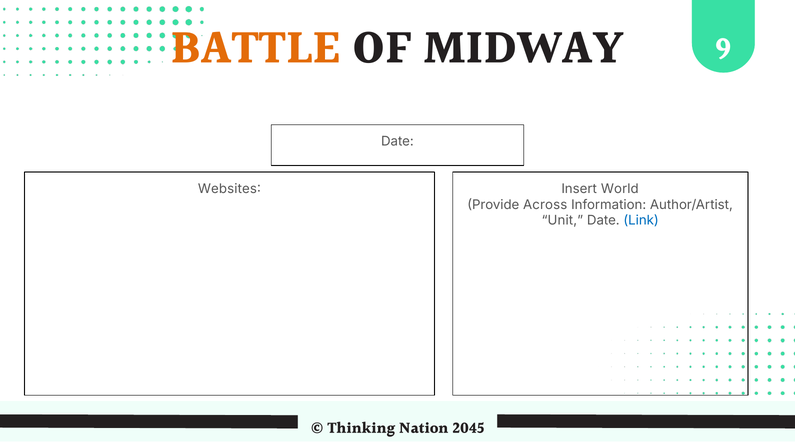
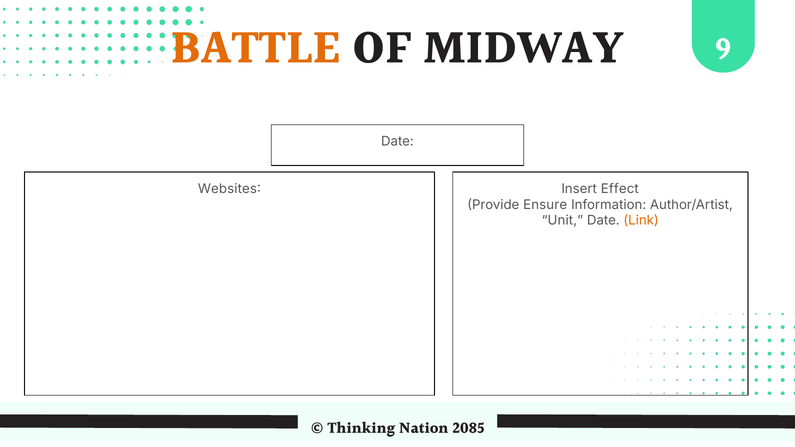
World: World -> Effect (620, 189)
Across: Across -> Ensure (545, 205)
Link colour: blue -> orange (641, 221)
2045: 2045 -> 2085 (468, 429)
